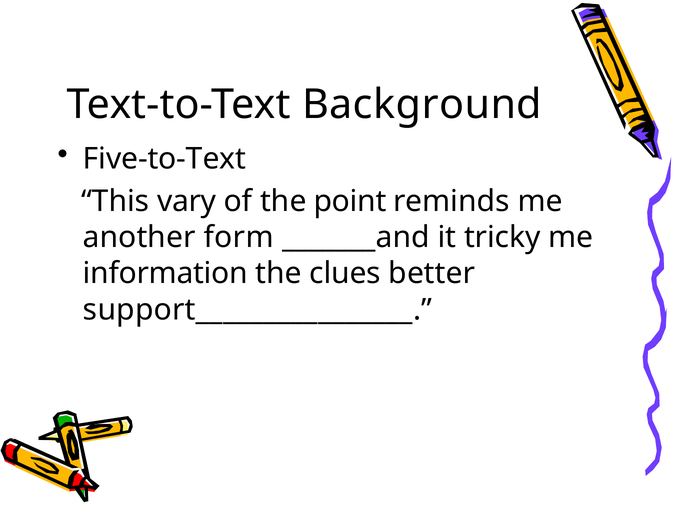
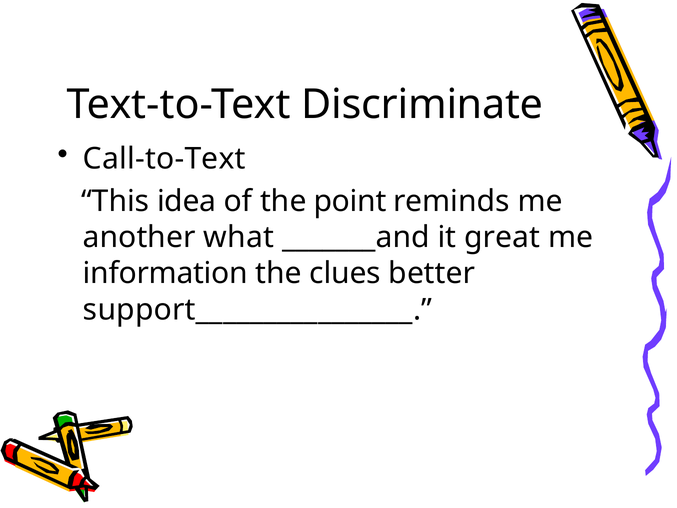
Background: Background -> Discriminate (422, 104)
Five-to-Text: Five-to-Text -> Call-to-Text (164, 159)
vary: vary -> idea (187, 201)
form: form -> what (239, 237)
tricky: tricky -> great (502, 237)
